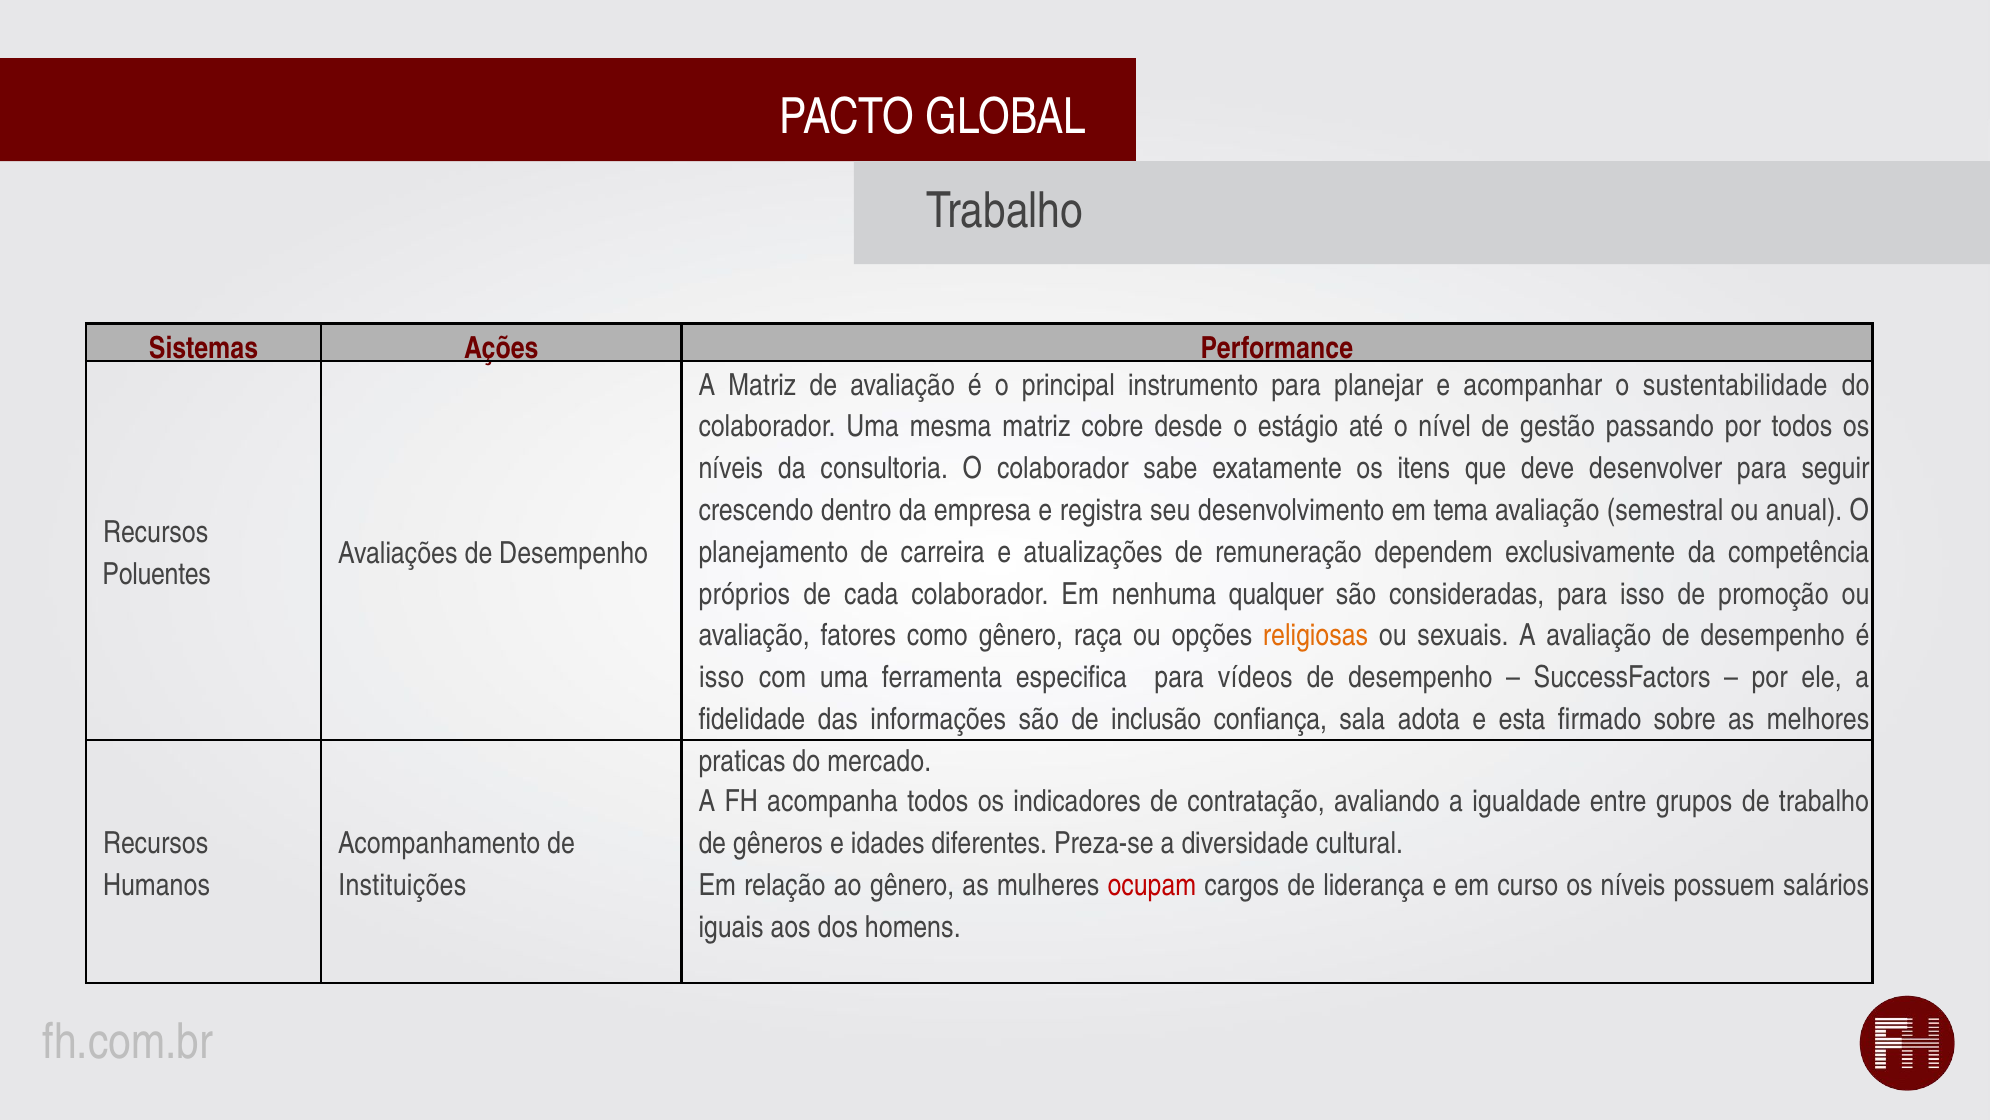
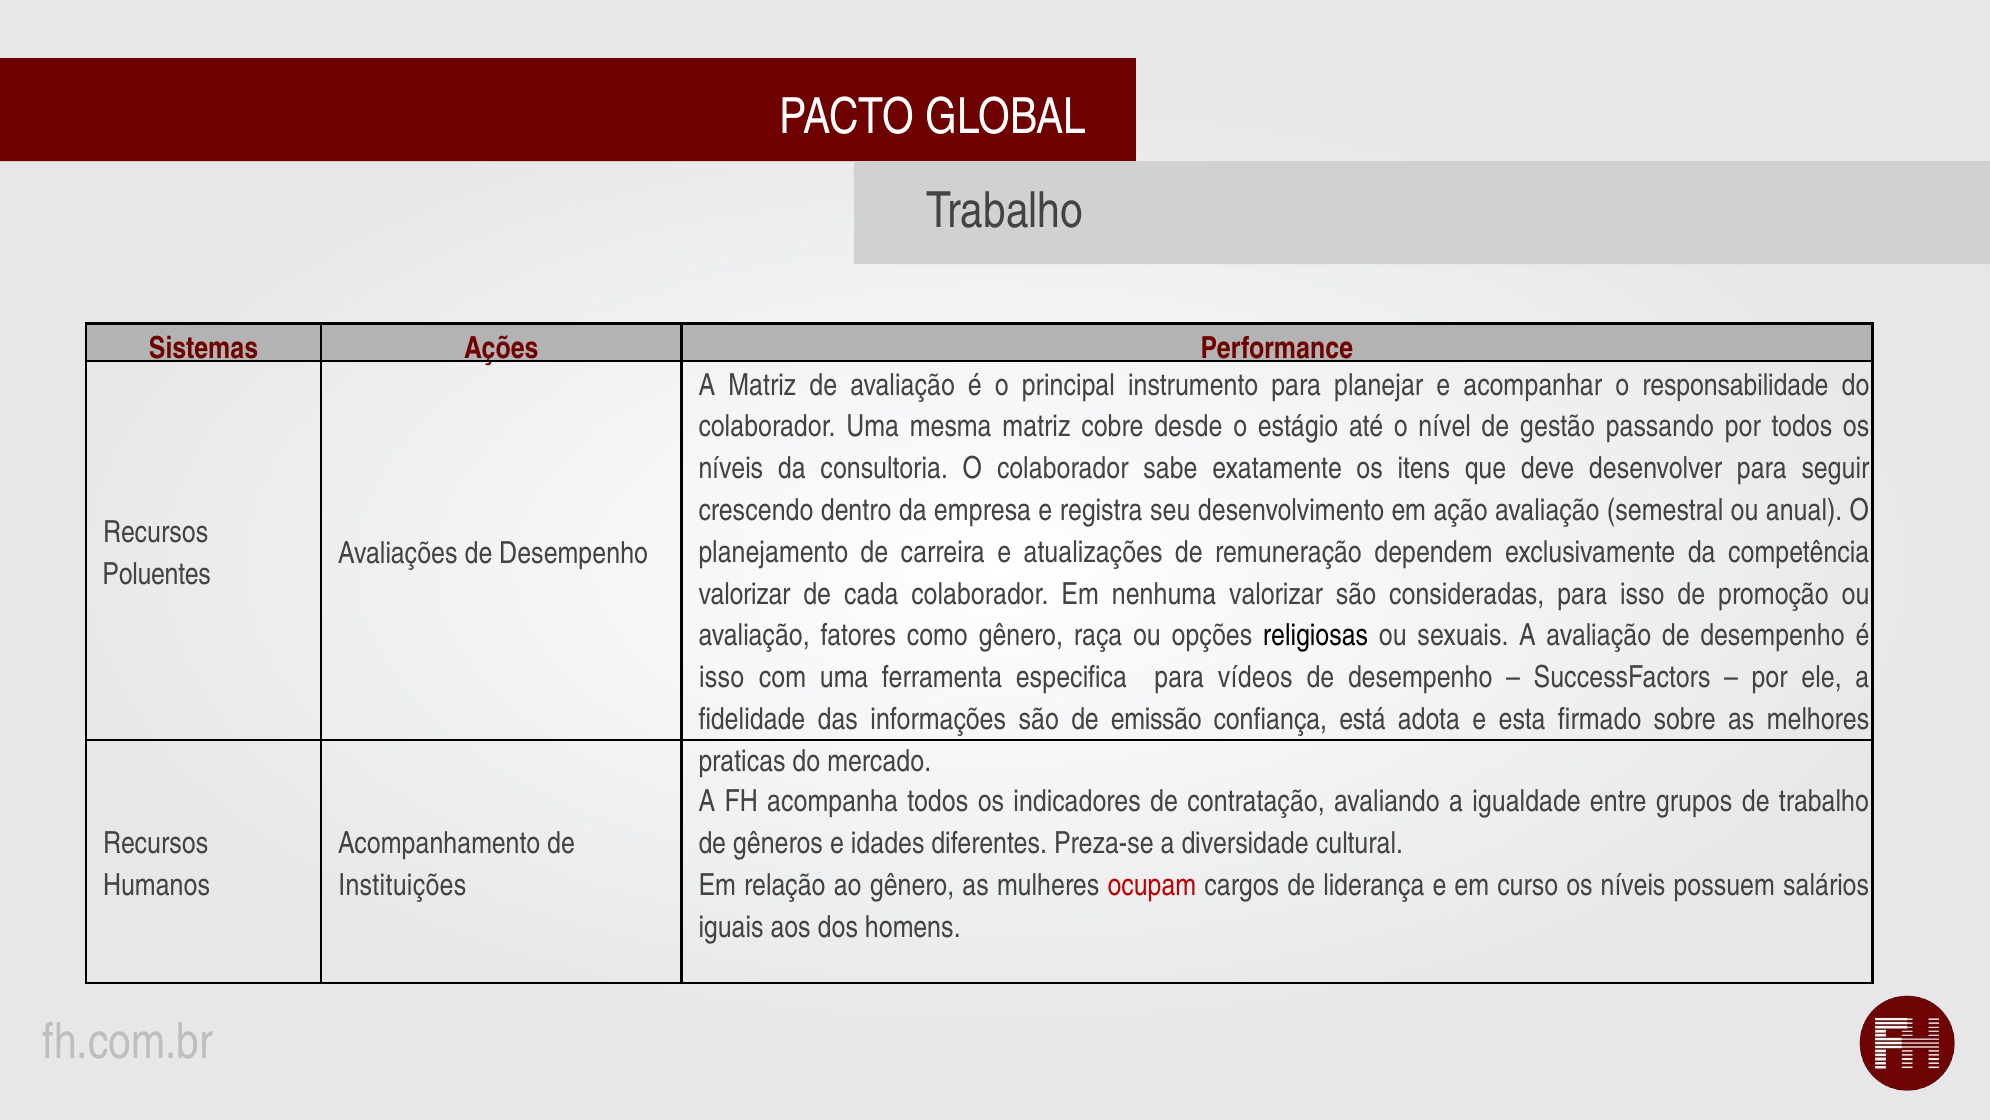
sustentabilidade: sustentabilidade -> responsabilidade (1735, 385)
tema: tema -> ação (1461, 510)
próprios: próprios -> valorizar (745, 594)
nenhuma qualquer: qualquer -> valorizar (1276, 594)
religiosas colour: orange -> black (1315, 635)
inclusão: inclusão -> emissão (1156, 719)
sala: sala -> está (1363, 719)
